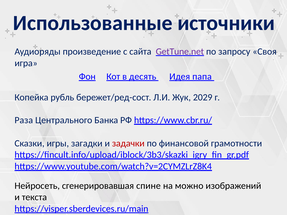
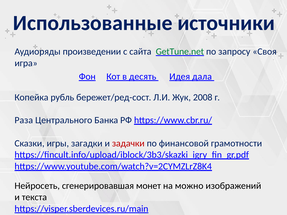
произведение: произведение -> произведении (92, 52)
GetTune.net colour: purple -> green (180, 52)
папа: папа -> дала (202, 77)
2029: 2029 -> 2008 (203, 97)
спине: спине -> монет (149, 186)
